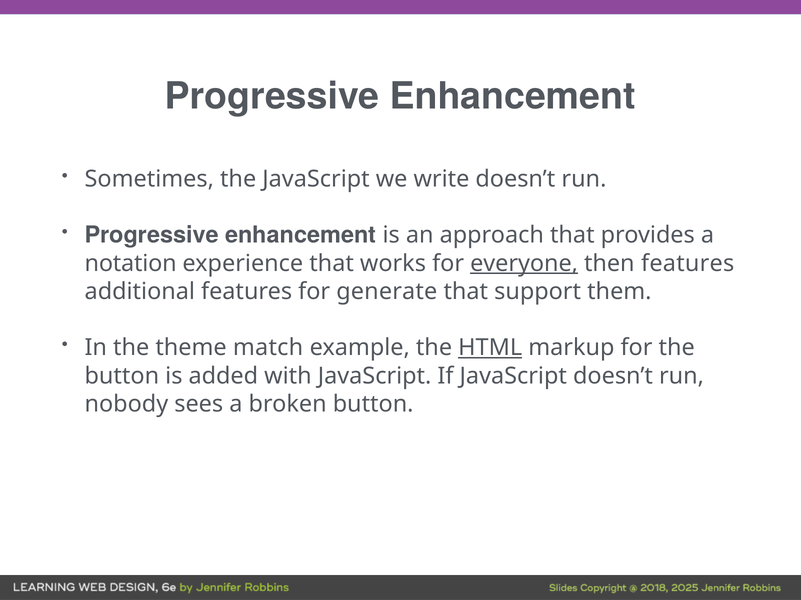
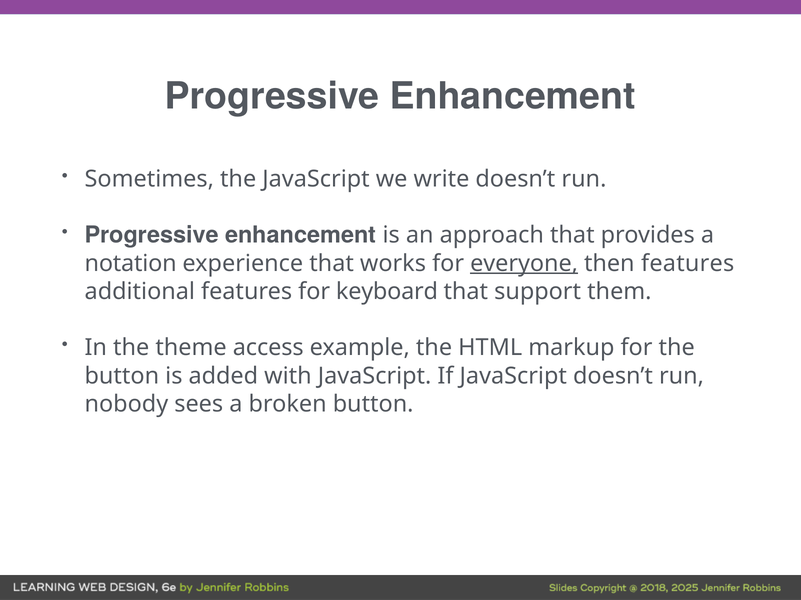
generate: generate -> keyboard (387, 292)
match: match -> access (268, 348)
HTML underline: present -> none (490, 348)
